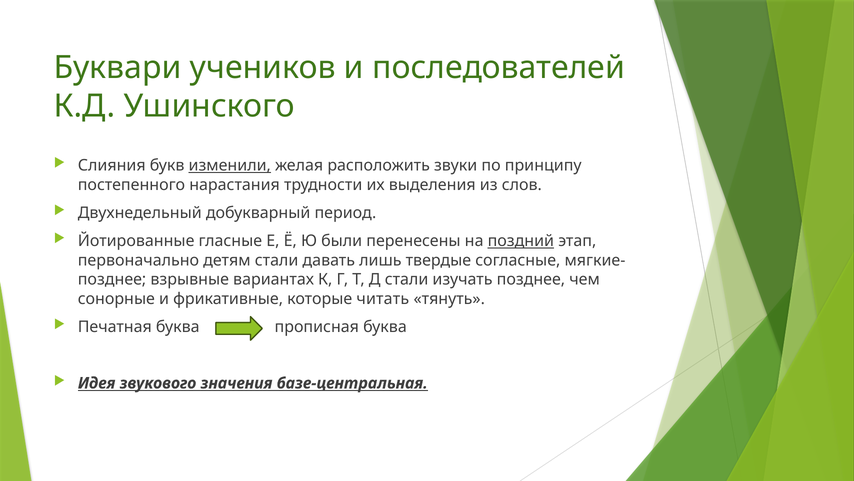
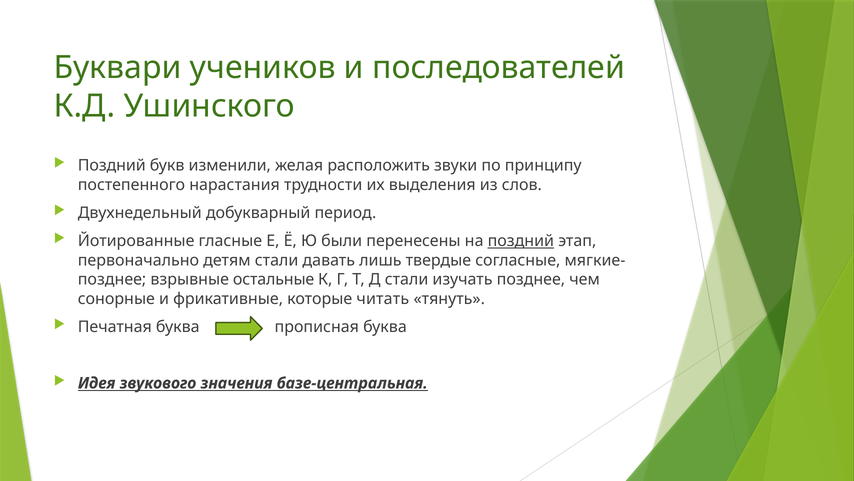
Слияния: Слияния -> Поздний (112, 165)
изменили underline: present -> none (230, 165)
вариантах: вариантах -> остальные (274, 279)
